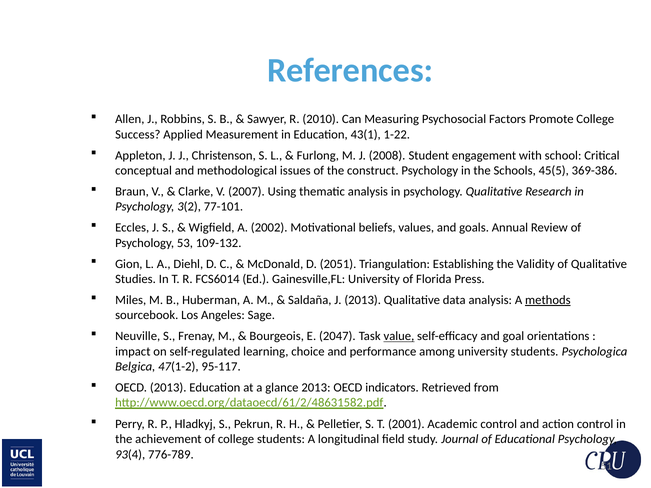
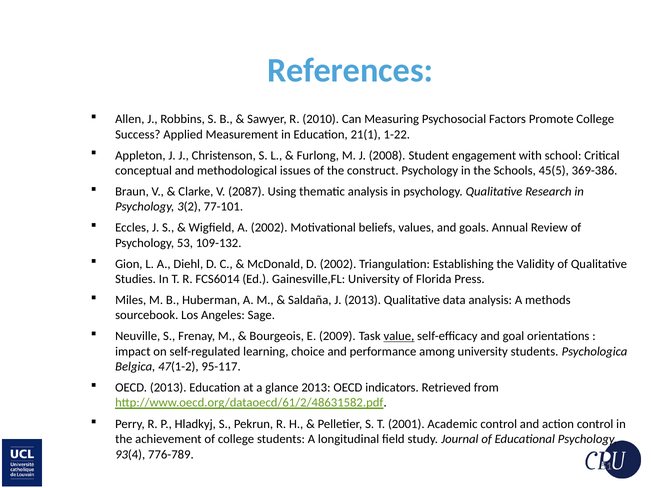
43(1: 43(1 -> 21(1 (366, 134)
2007: 2007 -> 2087 (246, 192)
D 2051: 2051 -> 2002 (338, 264)
methods underline: present -> none (548, 300)
2047: 2047 -> 2009 (337, 336)
